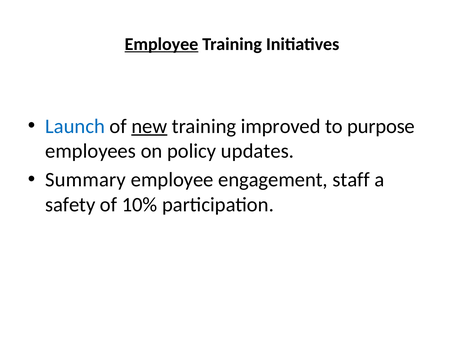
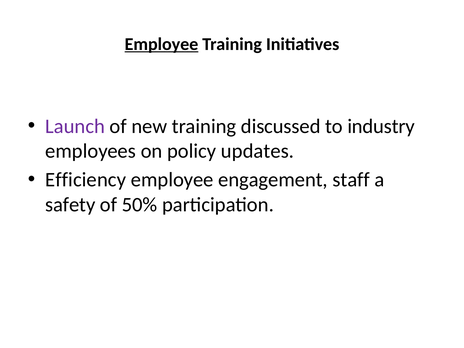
Launch colour: blue -> purple (75, 126)
new underline: present -> none (149, 126)
improved: improved -> discussed (281, 126)
purpose: purpose -> industry (381, 126)
Summary: Summary -> Efficiency (86, 180)
10%: 10% -> 50% (140, 205)
